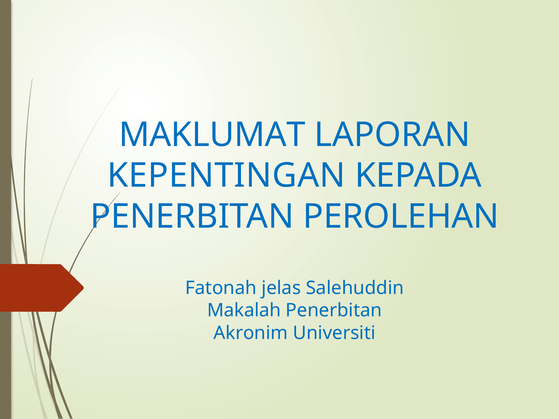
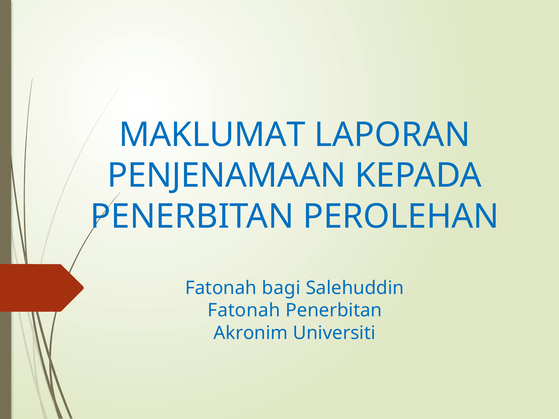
KEPENTINGAN: KEPENTINGAN -> PENJENAMAAN (227, 176)
jelas: jelas -> bagi (281, 288)
Makalah: Makalah -> Fatonah (244, 311)
